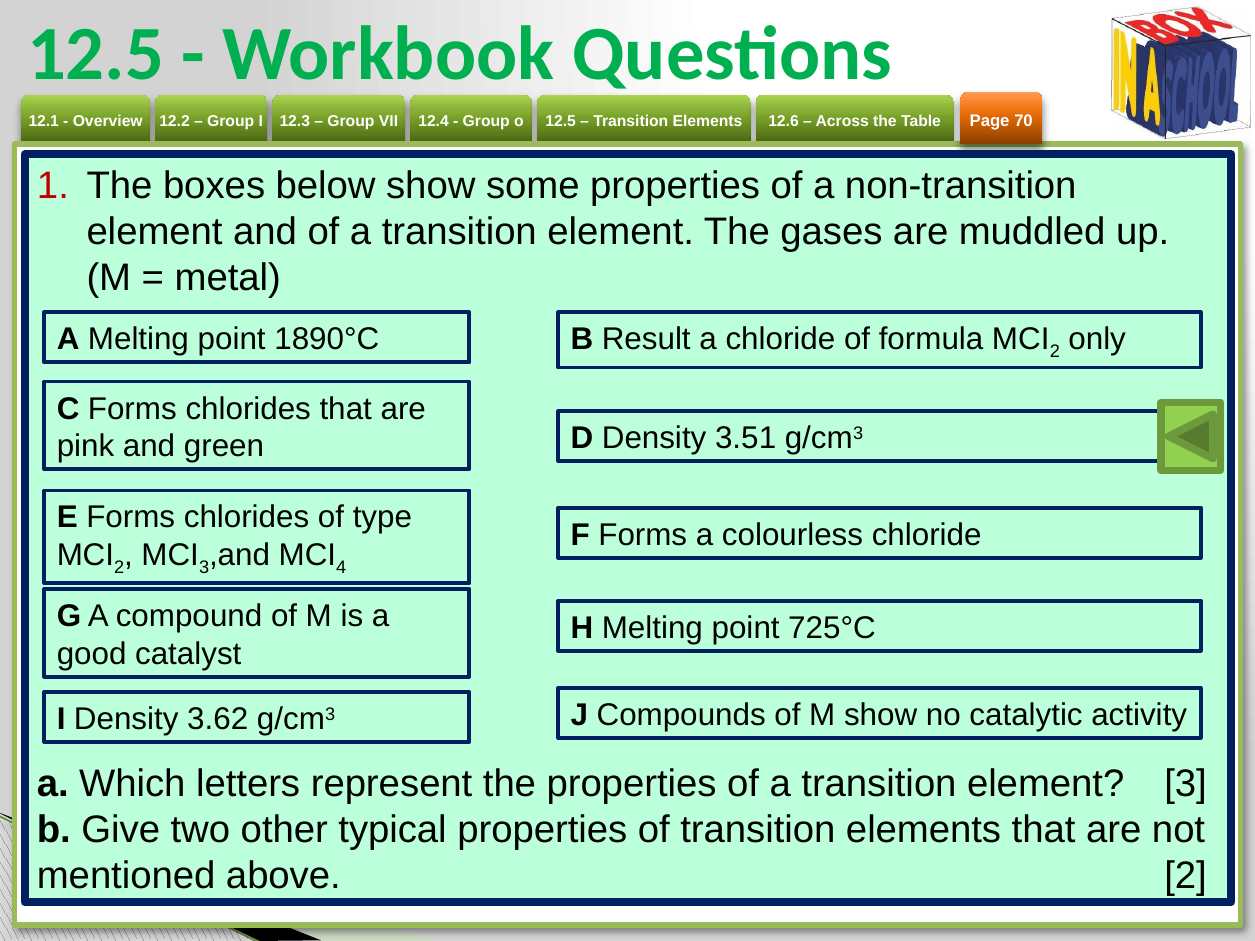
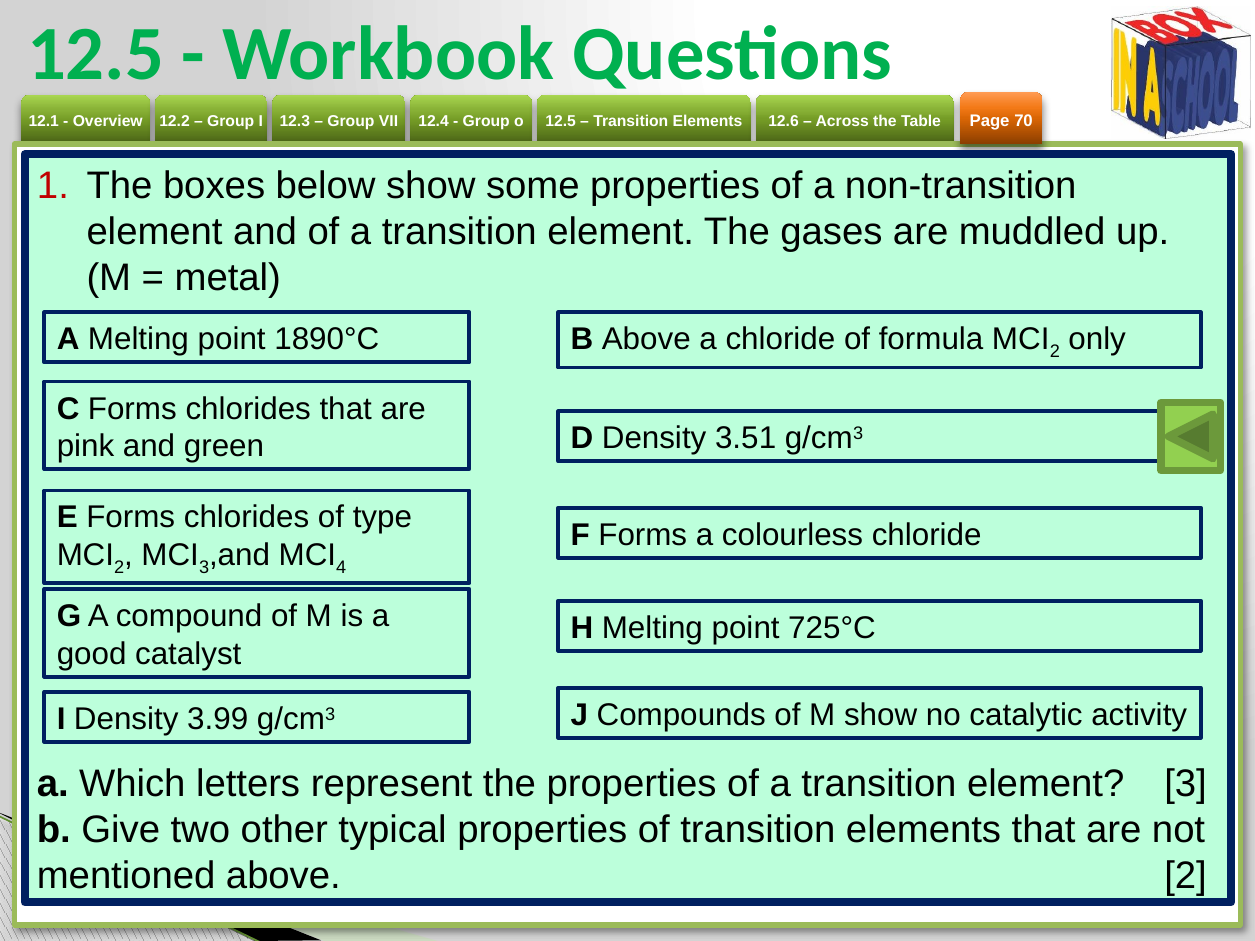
B Result: Result -> Above (646, 340)
3.62: 3.62 -> 3.99 (218, 719)
